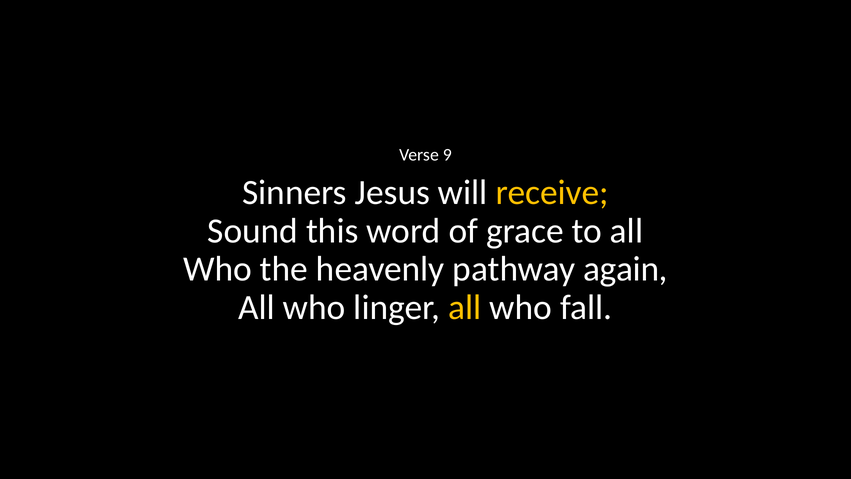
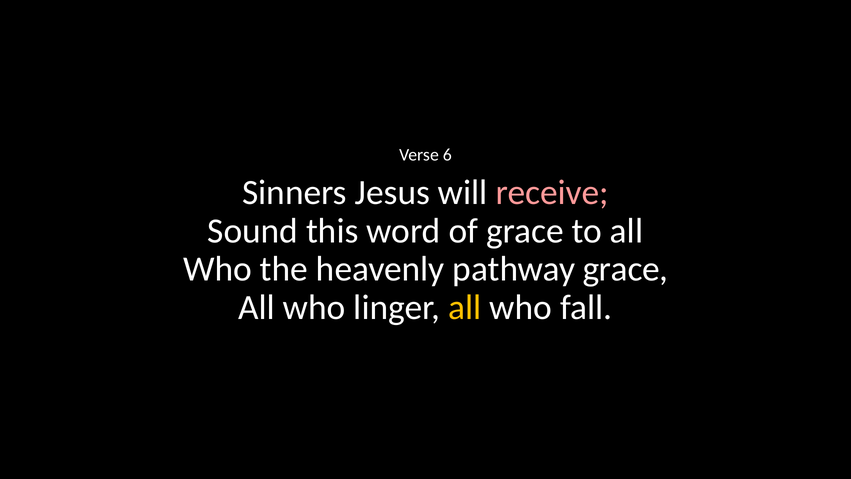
9: 9 -> 6 (447, 155)
receive colour: yellow -> pink (552, 192)
pathway again: again -> grace (625, 269)
